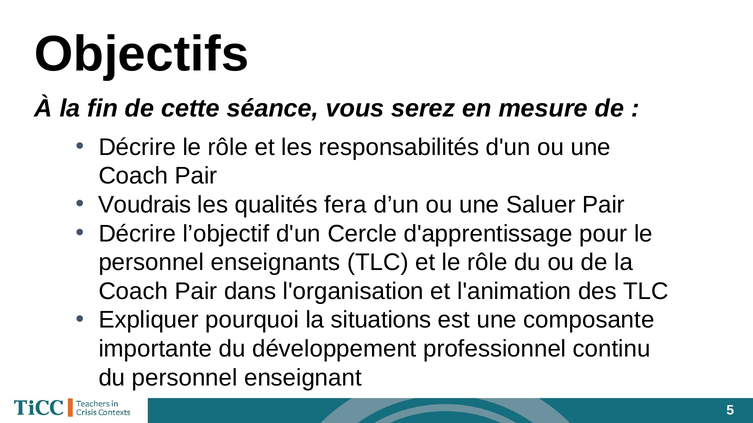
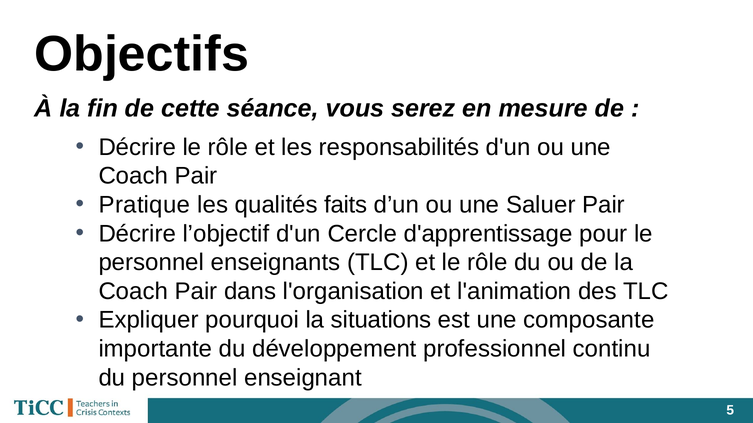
Voudrais: Voudrais -> Pratique (144, 205)
fera: fera -> faits (346, 205)
